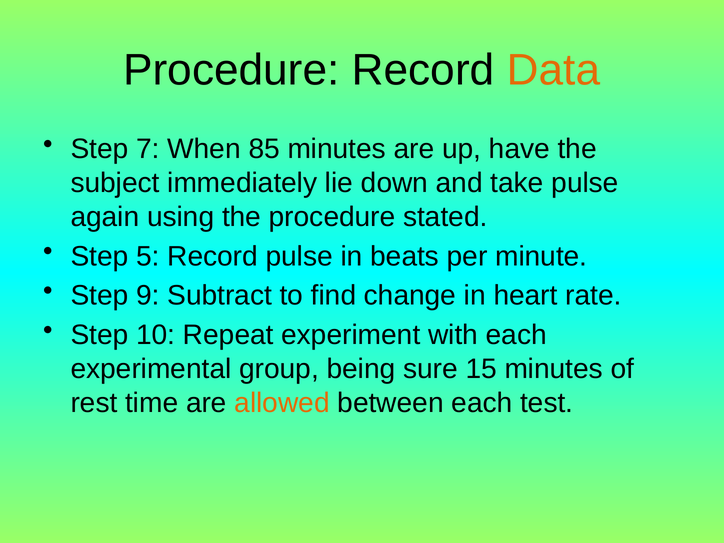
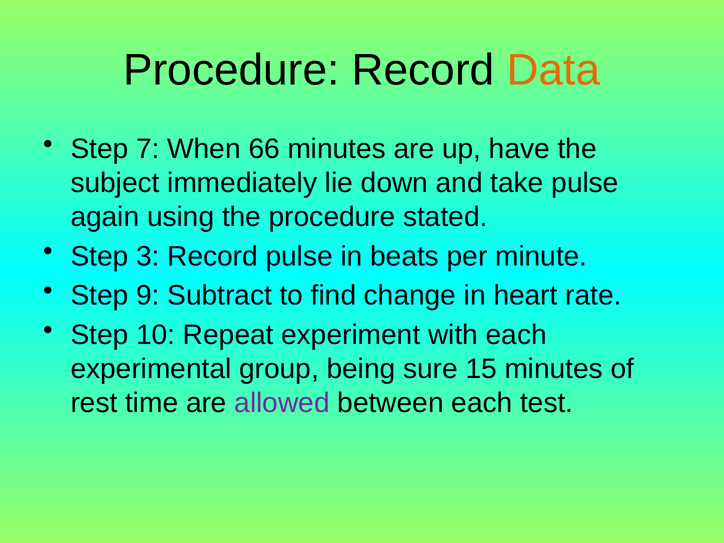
85: 85 -> 66 (264, 149)
5: 5 -> 3 (148, 256)
allowed colour: orange -> purple (282, 403)
